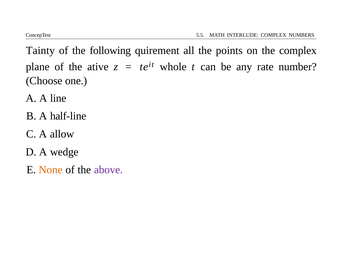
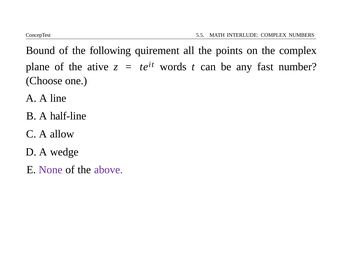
Tainty: Tainty -> Bound (40, 50)
whole: whole -> words (173, 67)
rate: rate -> fast (265, 67)
None colour: orange -> purple (51, 169)
